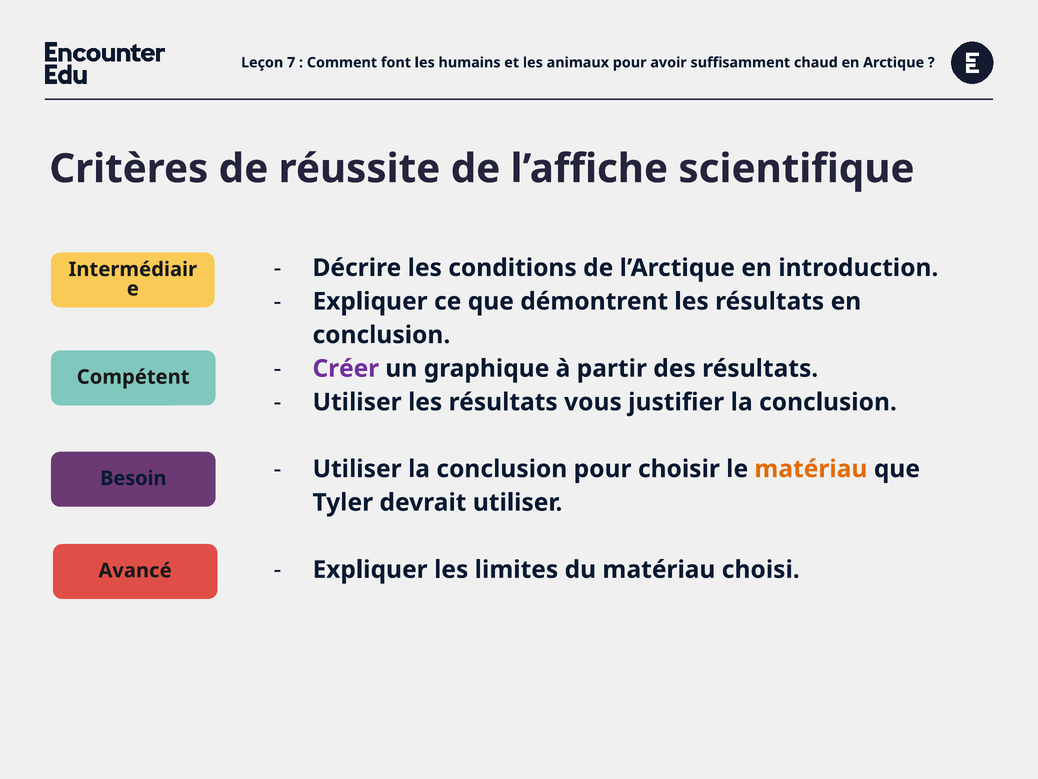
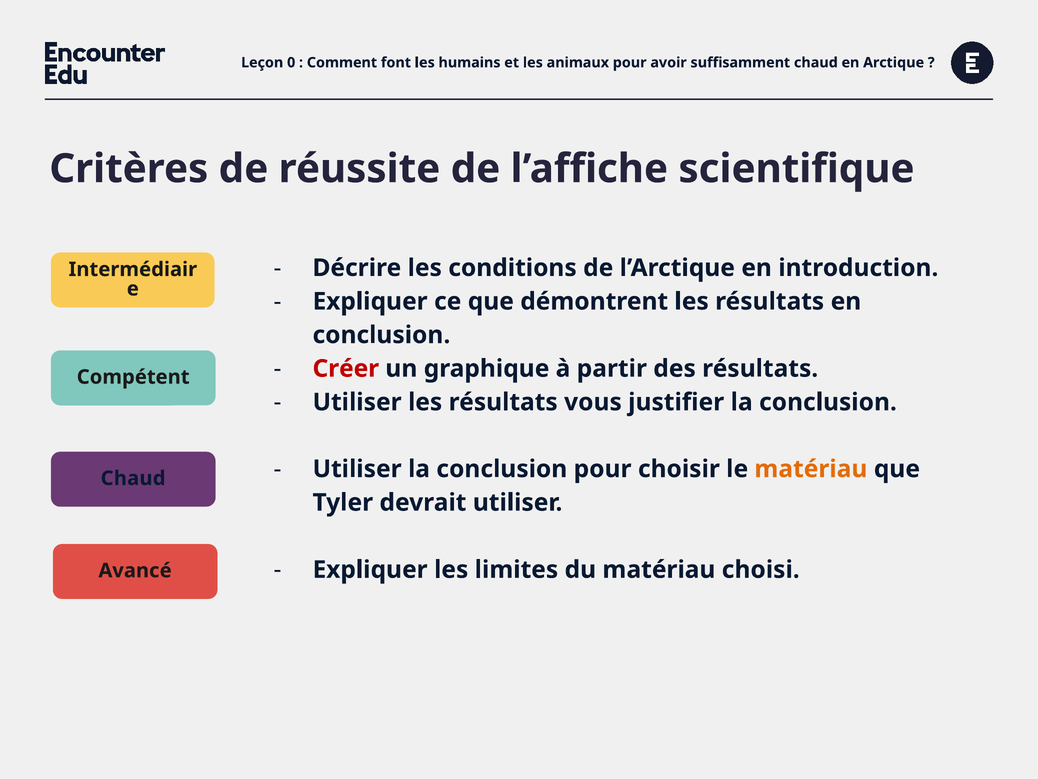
7: 7 -> 0 (291, 63)
Créer colour: purple -> red (346, 368)
Besoin: Besoin -> Chaud (133, 478)
